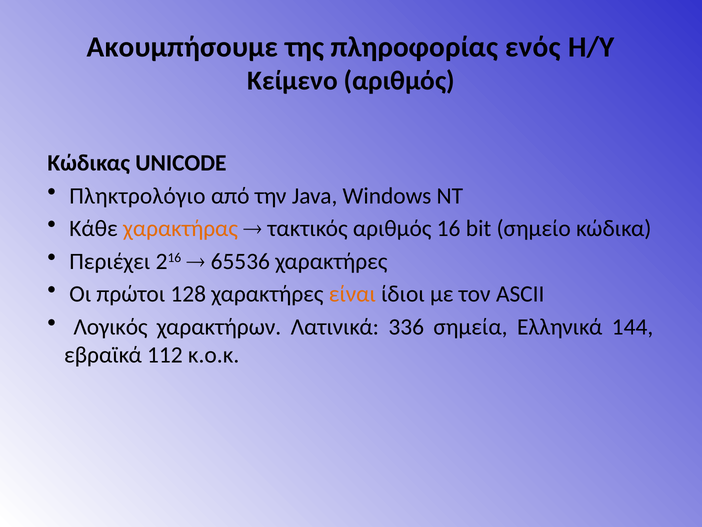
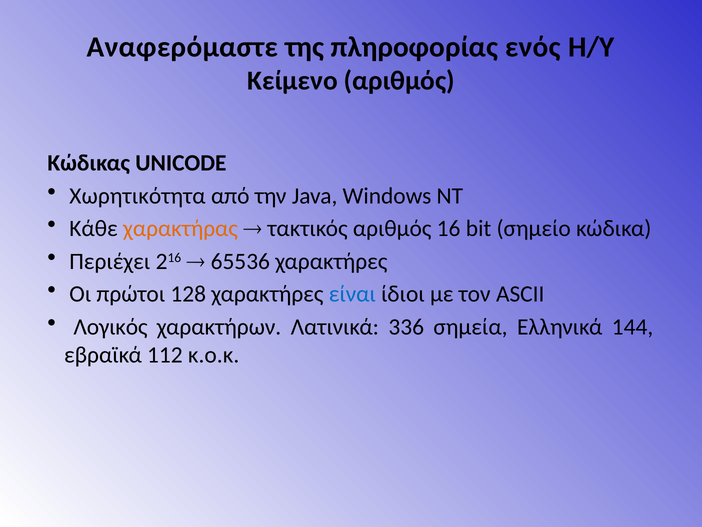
Ακουμπήσουμε: Ακουμπήσουμε -> Αναφερόμαστε (182, 47)
Πληκτρολόγιο: Πληκτρολόγιο -> Χωρητικότητα (137, 196)
είναι colour: orange -> blue (352, 294)
